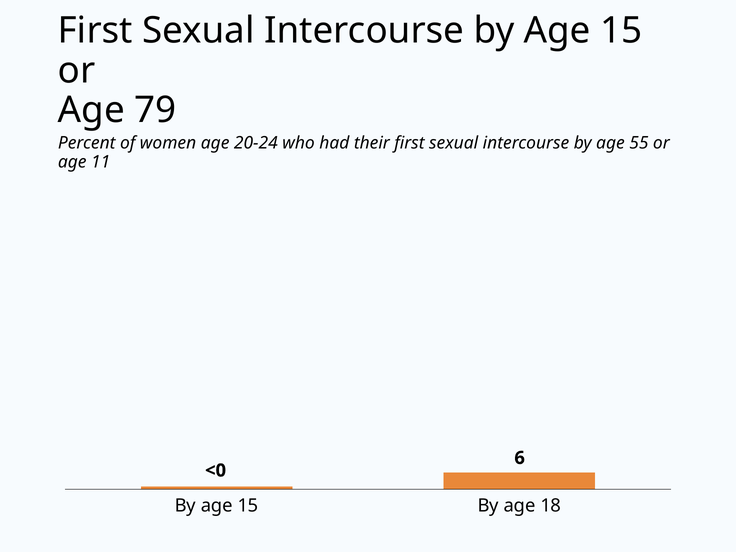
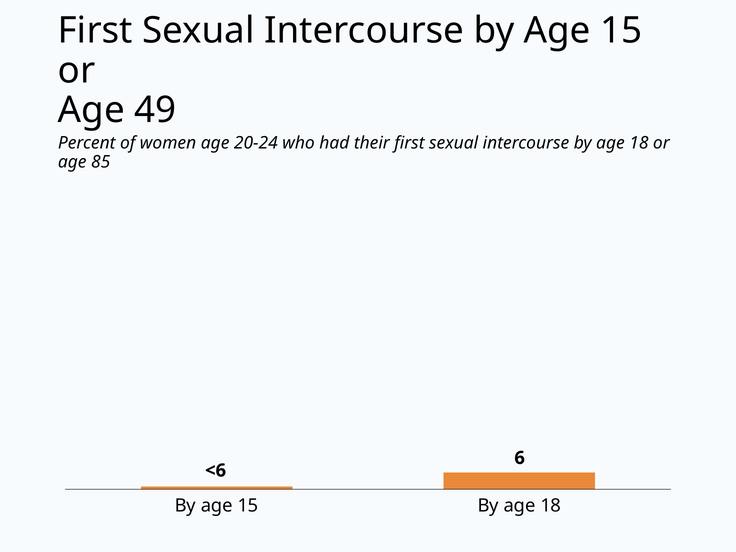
79: 79 -> 49 (155, 110)
intercourse by age 55: 55 -> 18 (639, 143)
11: 11 -> 85 (101, 162)
<0: <0 -> <6 (216, 471)
